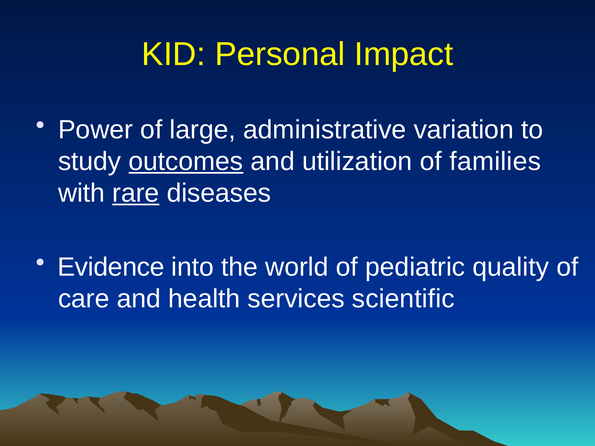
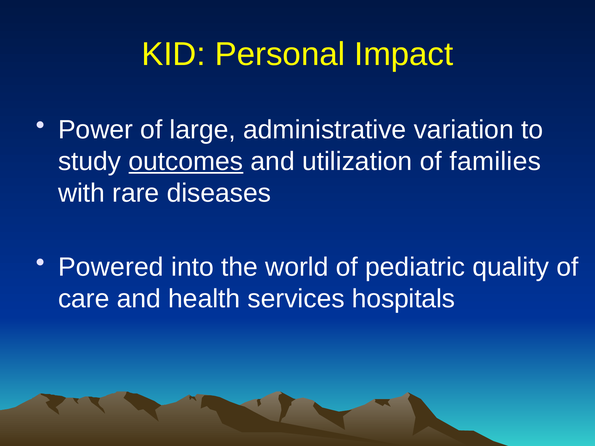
rare underline: present -> none (136, 193)
Evidence: Evidence -> Powered (111, 267)
scientific: scientific -> hospitals (403, 299)
